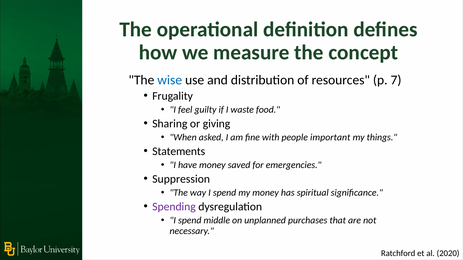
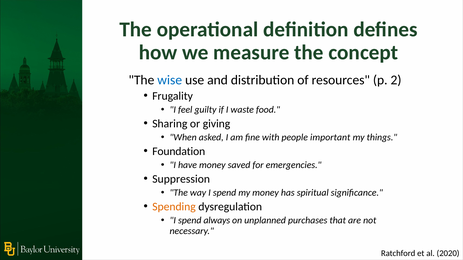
7: 7 -> 2 (396, 80)
Statements: Statements -> Foundation (179, 151)
Spending colour: purple -> orange (174, 207)
middle: middle -> always (217, 221)
